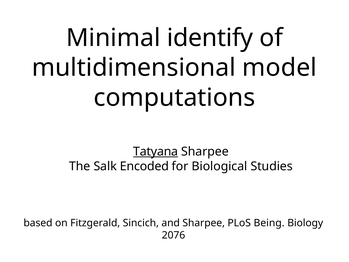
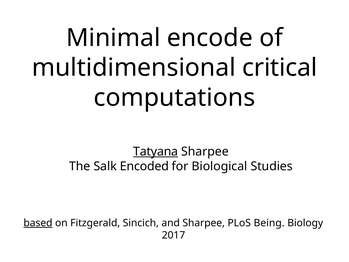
identify: identify -> encode (210, 38)
model: model -> critical (280, 68)
based underline: none -> present (38, 223)
2076: 2076 -> 2017 (173, 235)
